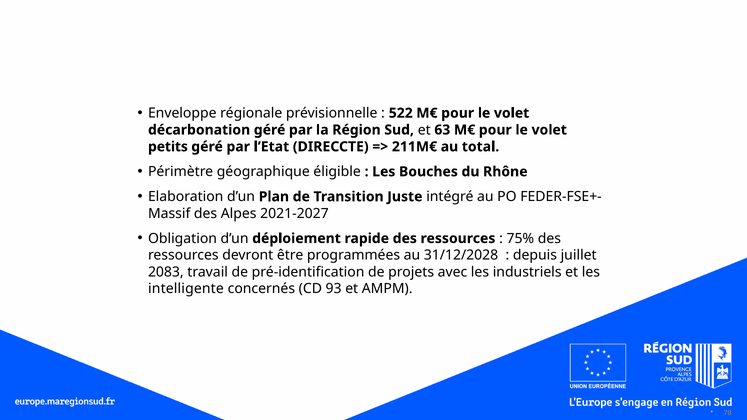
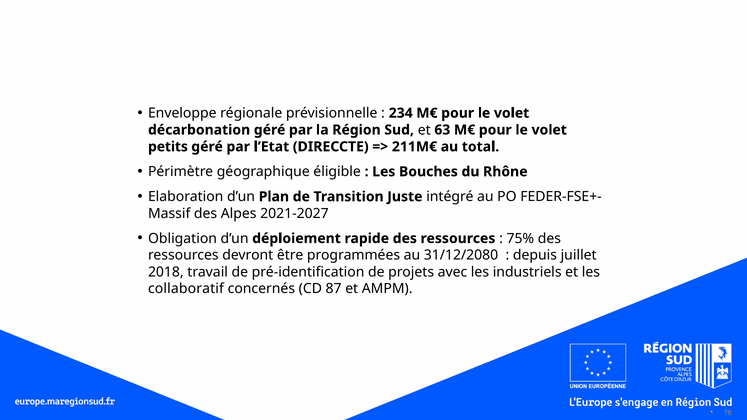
522: 522 -> 234 (401, 113)
31/12/2028: 31/12/2028 -> 31/12/2080 (461, 255)
2083: 2083 -> 2018 (166, 272)
intelligente: intelligente -> collaboratif (186, 289)
93: 93 -> 87 (334, 289)
